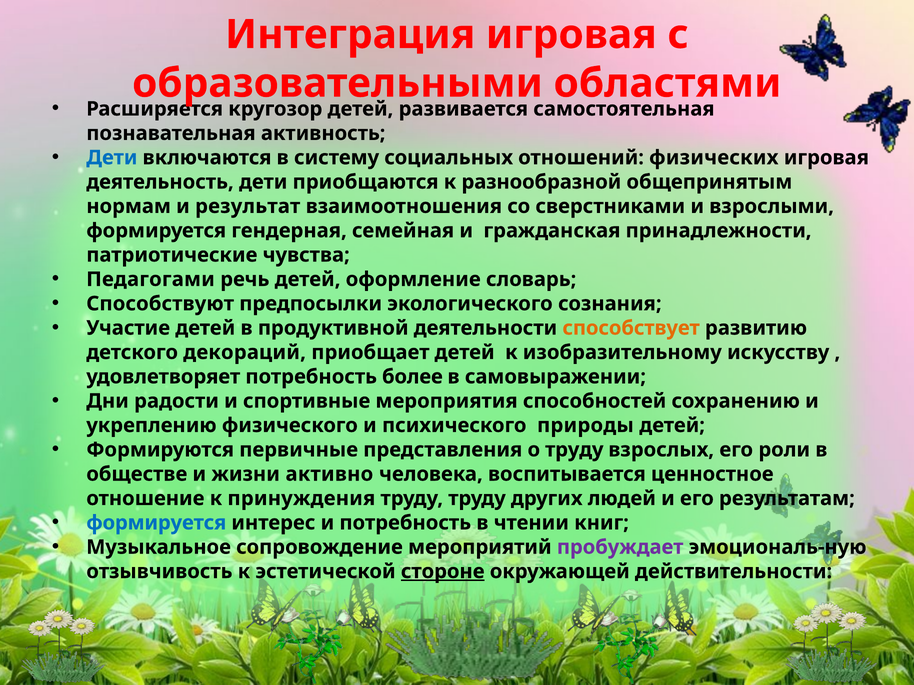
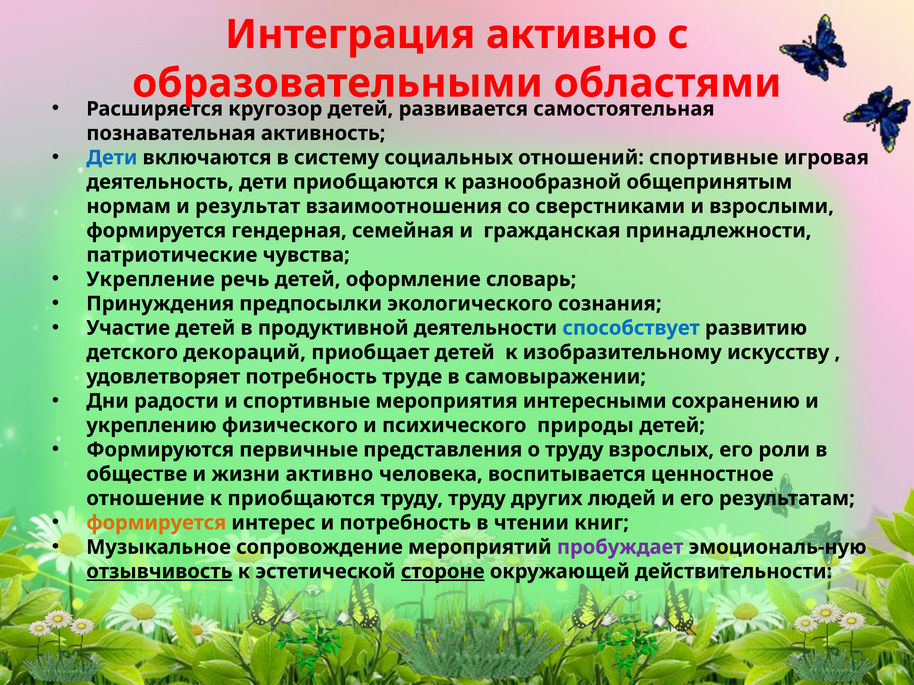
Интеграция игровая: игровая -> активно (572, 35)
отношений физических: физических -> спортивные (714, 158)
Педагогами: Педагогами -> Укрепление (151, 280)
Способствуют: Способствуют -> Принуждения (160, 304)
способствует colour: orange -> blue (631, 328)
более: более -> труде (412, 377)
способностей: способностей -> интересными (595, 401)
к принуждения: принуждения -> приобщаются (301, 499)
формируется colour: blue -> orange (156, 523)
отзывчивость underline: none -> present (159, 572)
